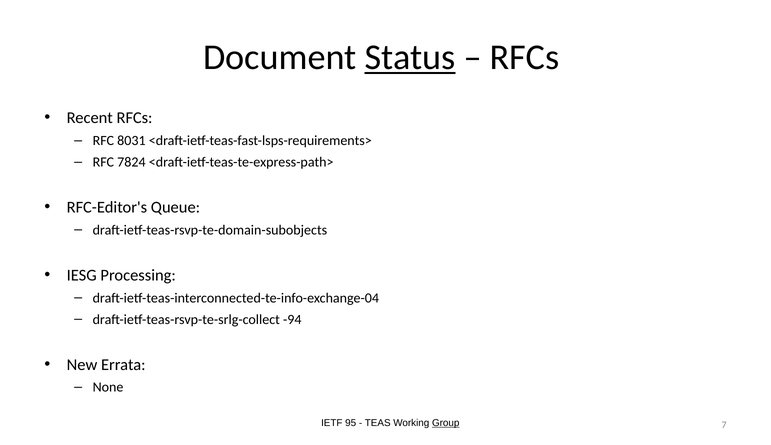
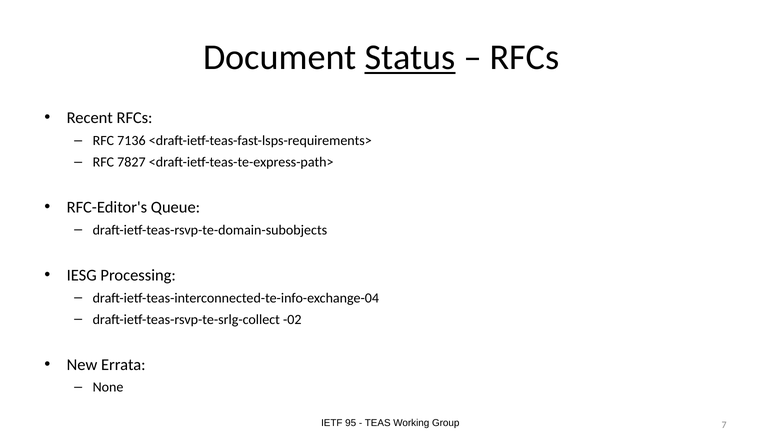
8031: 8031 -> 7136 (131, 141)
7824: 7824 -> 7827 (131, 162)
-94: -94 -> -02 (292, 319)
Group underline: present -> none (446, 423)
